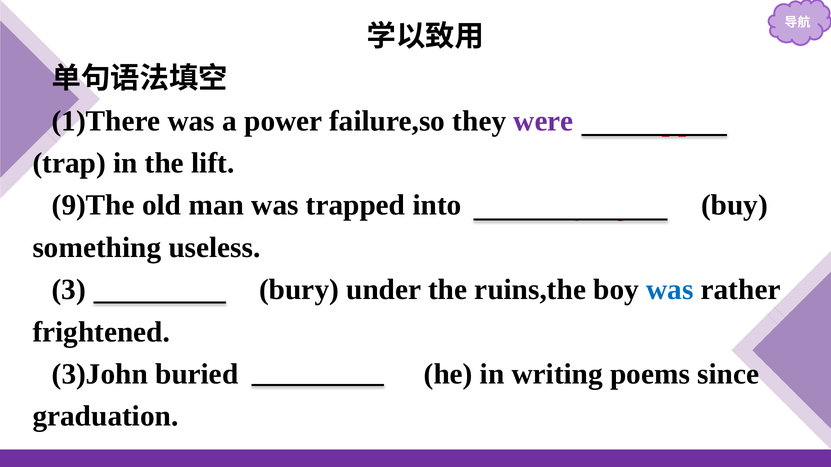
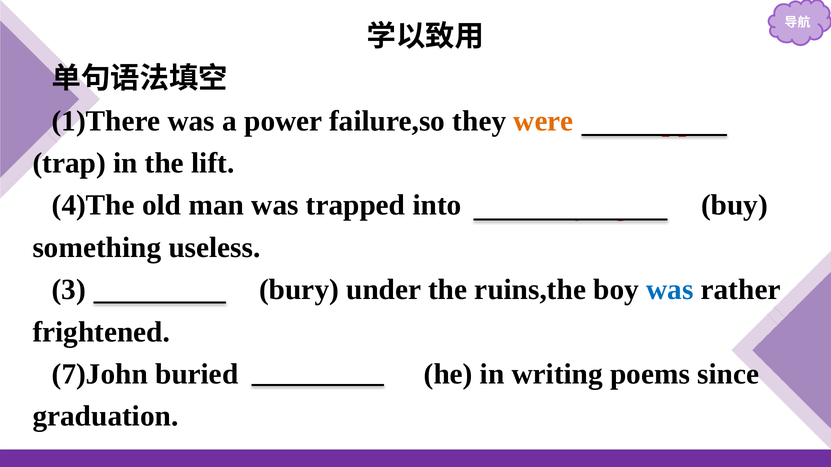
were colour: purple -> orange (543, 121)
9)The: 9)The -> 4)The (93, 205)
3)John: 3)John -> 7)John (100, 374)
